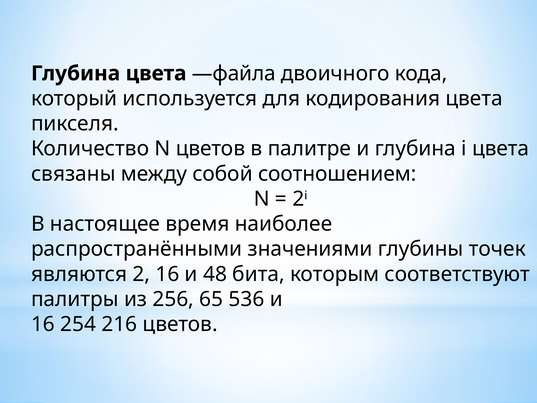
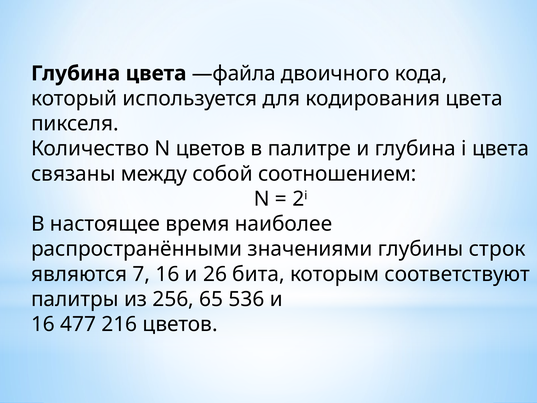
точек: точек -> строк (497, 249)
2: 2 -> 7 (141, 274)
48: 48 -> 26 (215, 274)
254: 254 -> 477 (78, 324)
